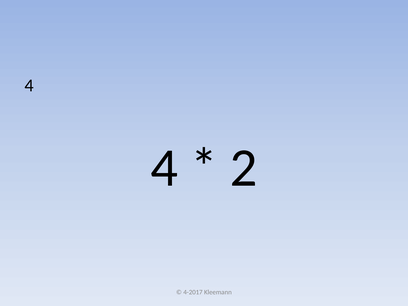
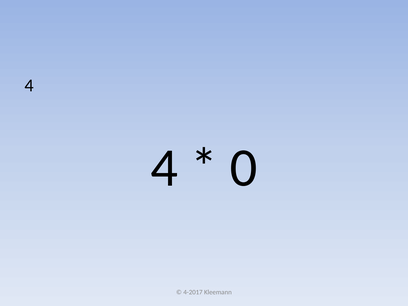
2: 2 -> 0 (244, 168)
